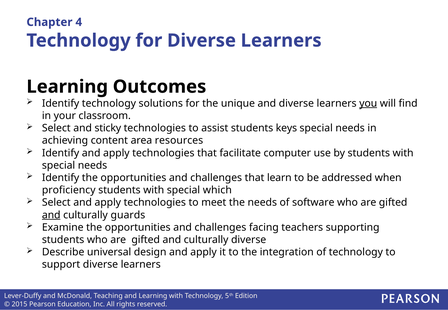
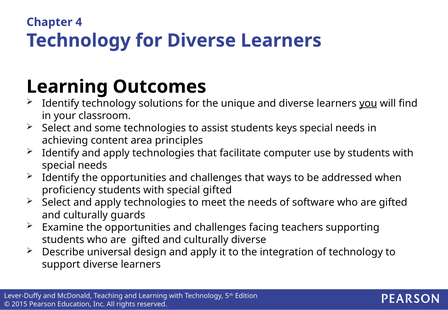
sticky: sticky -> some (108, 128)
resources: resources -> principles (179, 141)
learn: learn -> ways (279, 178)
special which: which -> gifted (217, 190)
and underline: present -> none (51, 215)
